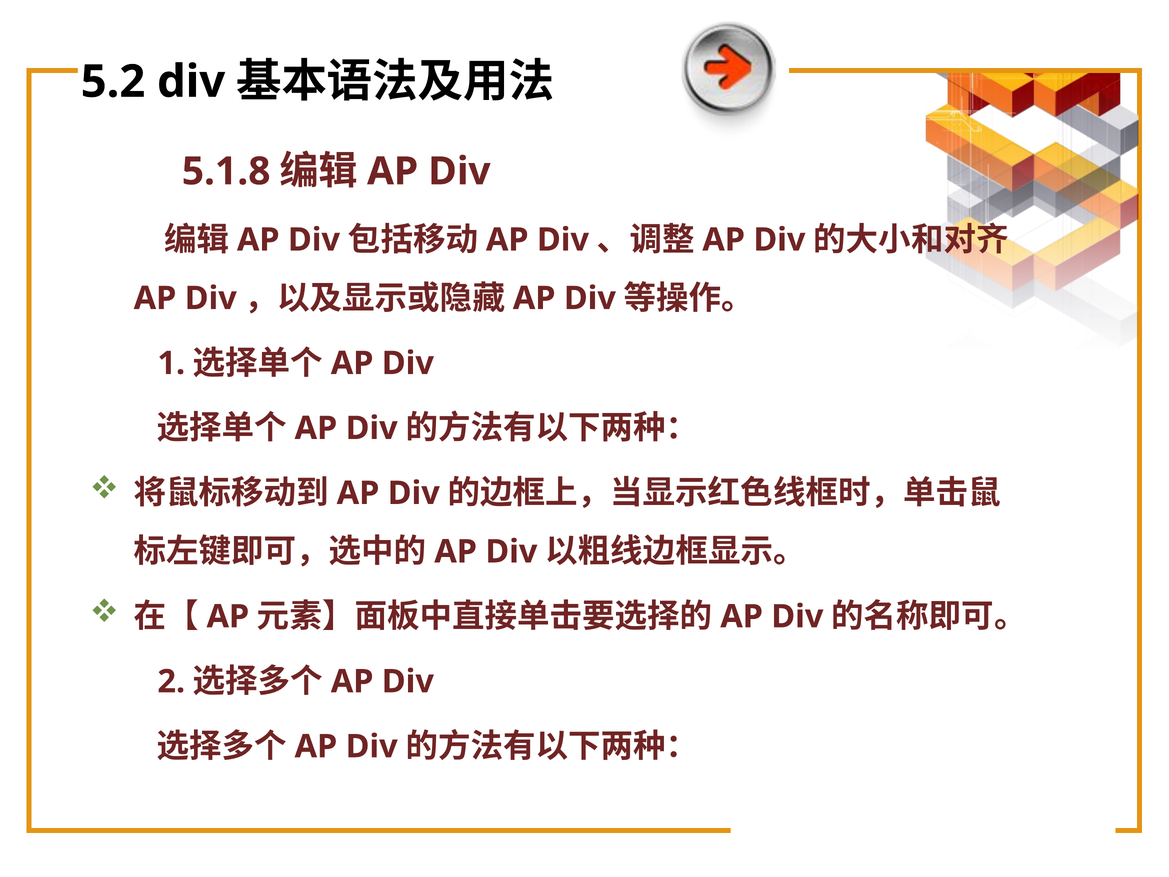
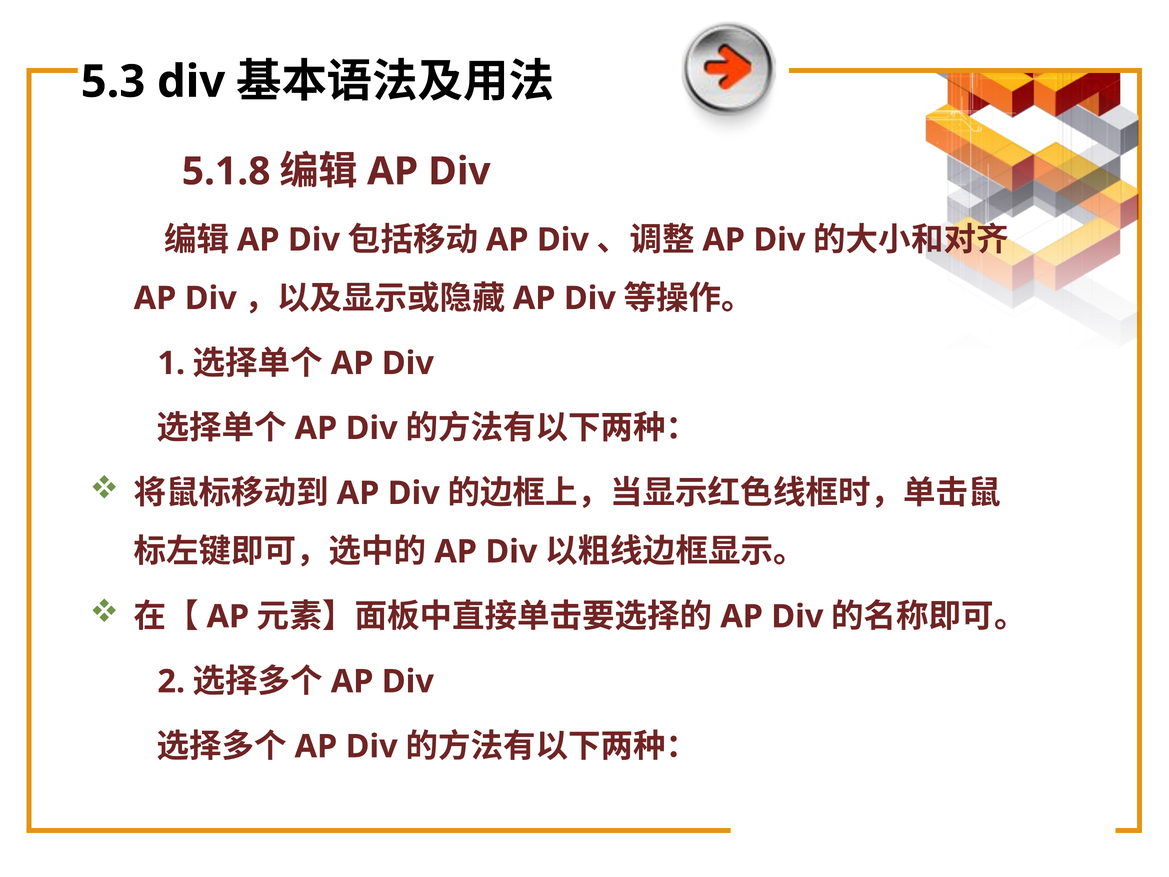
5.2: 5.2 -> 5.3 (113, 82)
